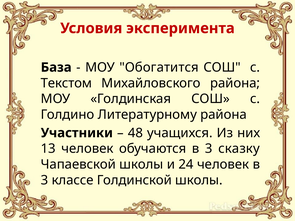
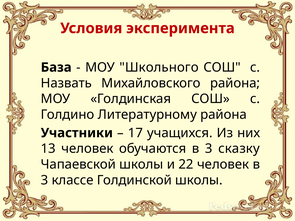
Обогатится: Обогатится -> Школьного (159, 67)
Текстом: Текстом -> Назвать (66, 83)
48: 48 -> 17 (135, 133)
24: 24 -> 22 (186, 165)
